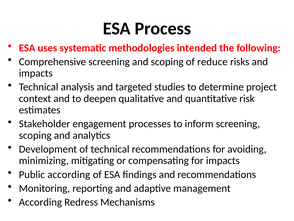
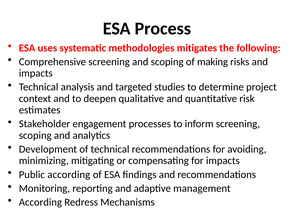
intended: intended -> mitigates (197, 48)
reduce: reduce -> making (213, 62)
